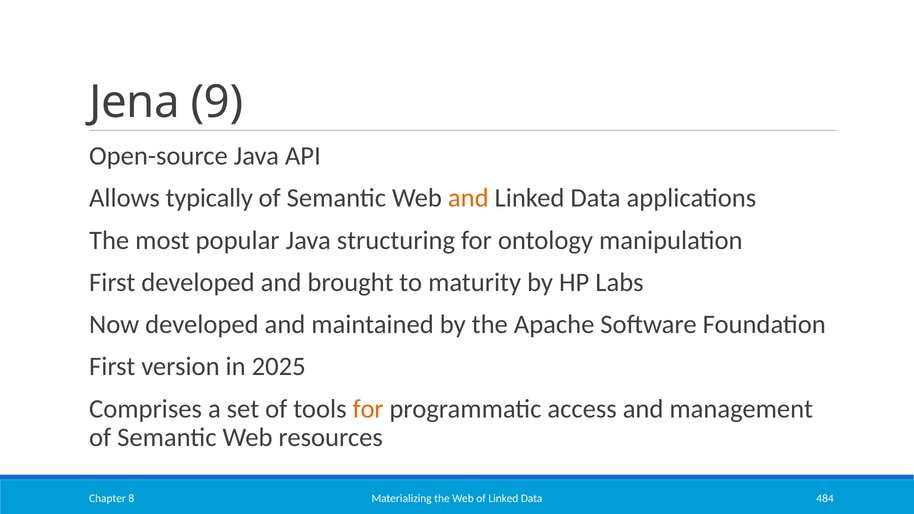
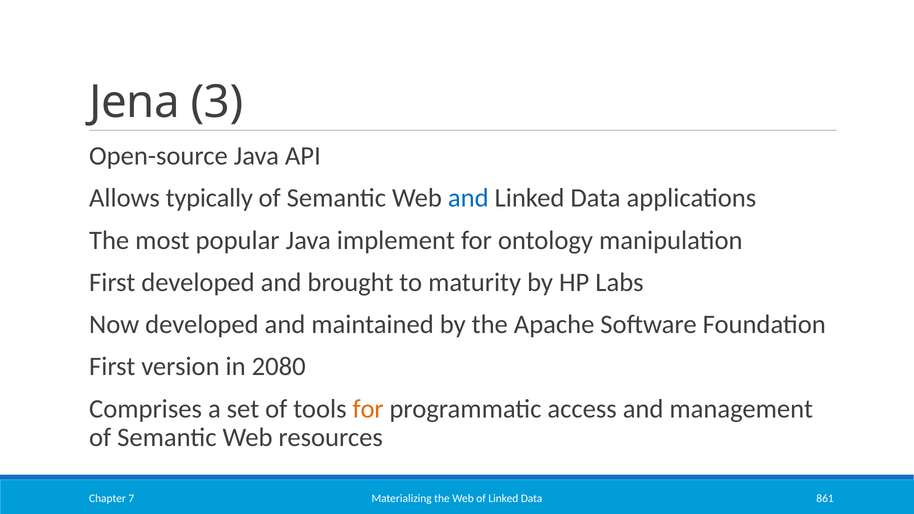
9: 9 -> 3 (217, 102)
and colour: orange -> blue (468, 198)
structuring: structuring -> implement (396, 240)
2025: 2025 -> 2080 (279, 367)
484: 484 -> 861 (825, 499)
8: 8 -> 7 (131, 499)
